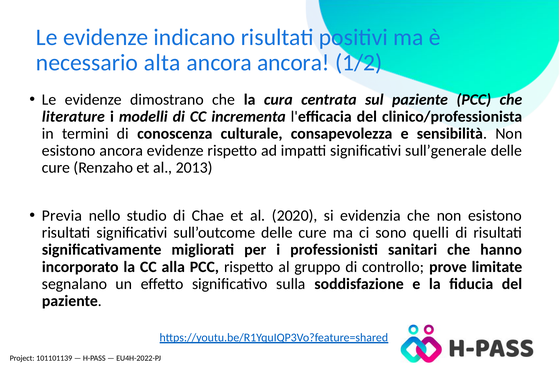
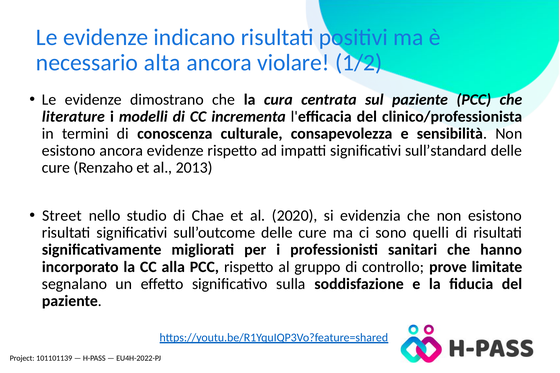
ancora ancora: ancora -> violare (293, 63)
sull’generale: sull’generale -> sull’standard (446, 151)
Previa: Previa -> Street (62, 216)
